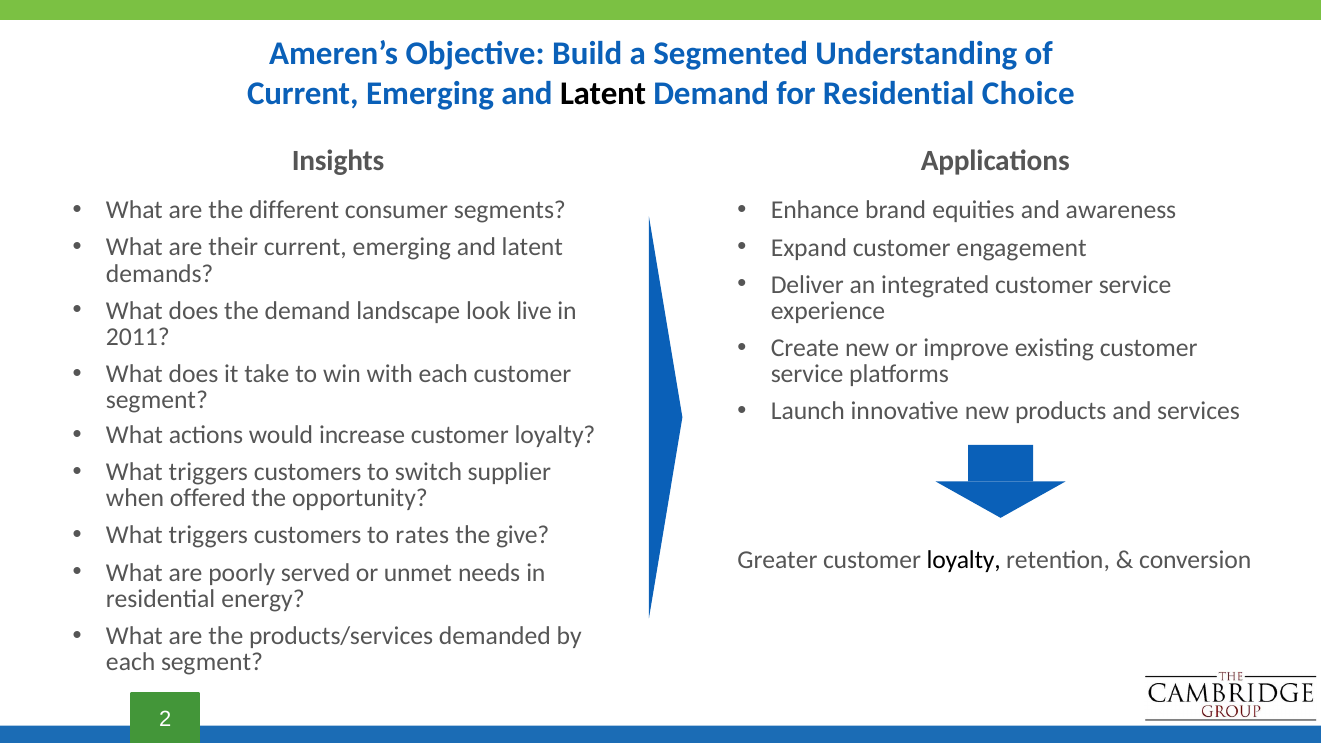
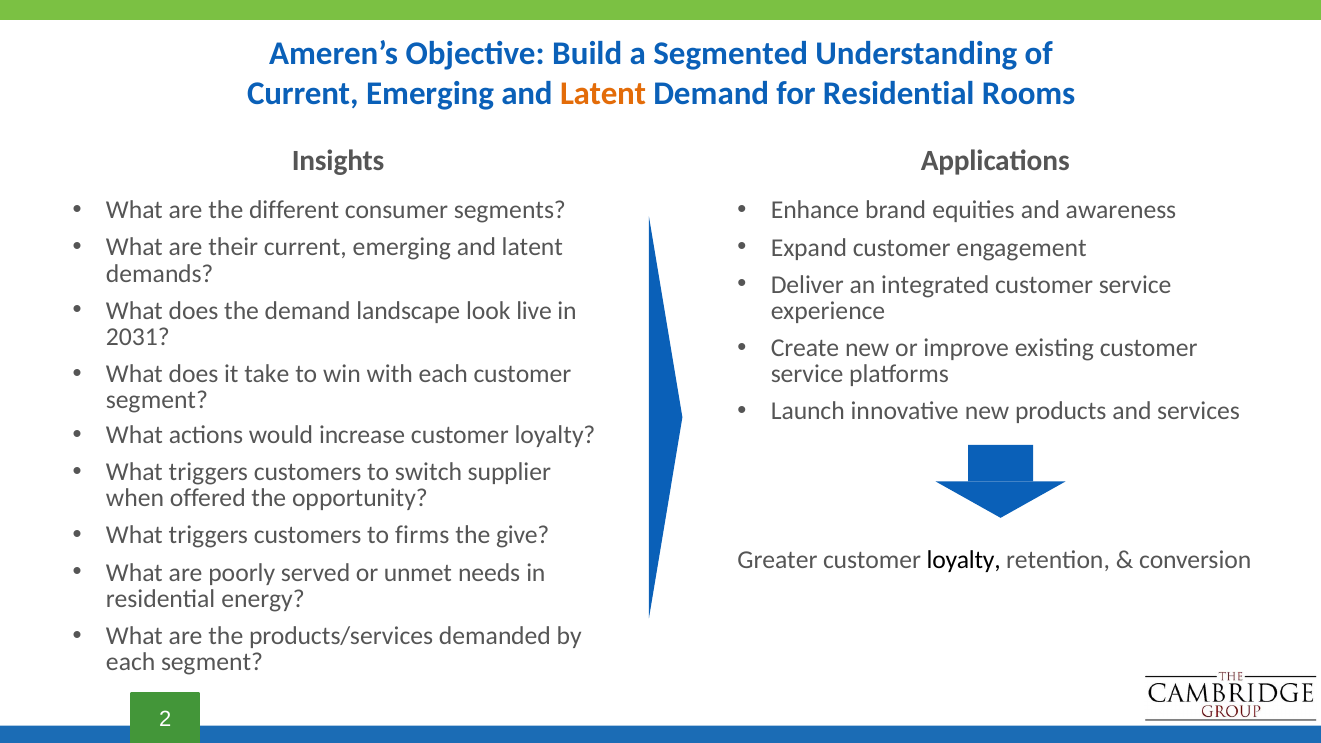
Latent colour: black -> orange (603, 93)
Choice: Choice -> Rooms (1029, 93)
2011: 2011 -> 2031 (138, 337)
rates: rates -> firms (422, 536)
